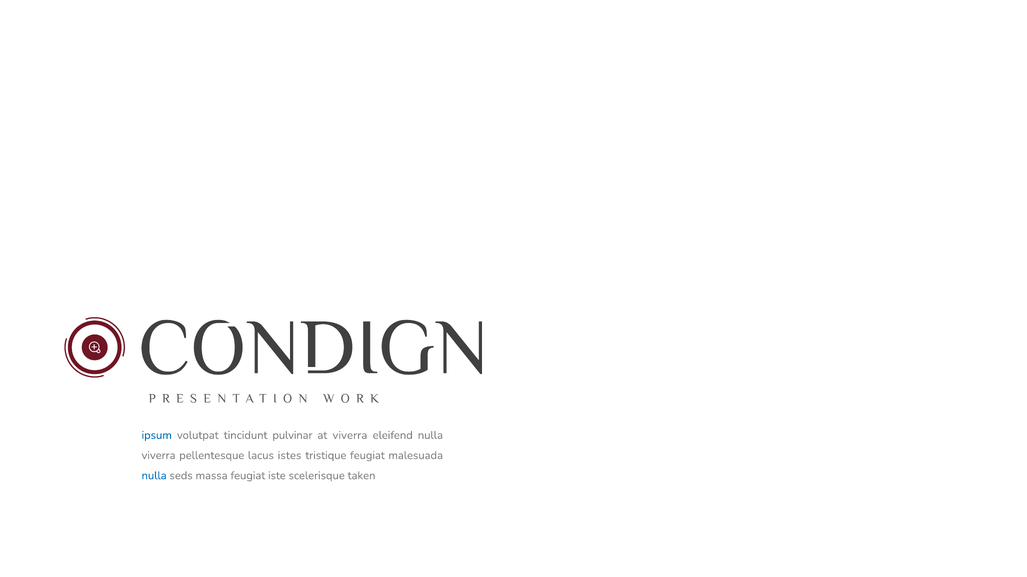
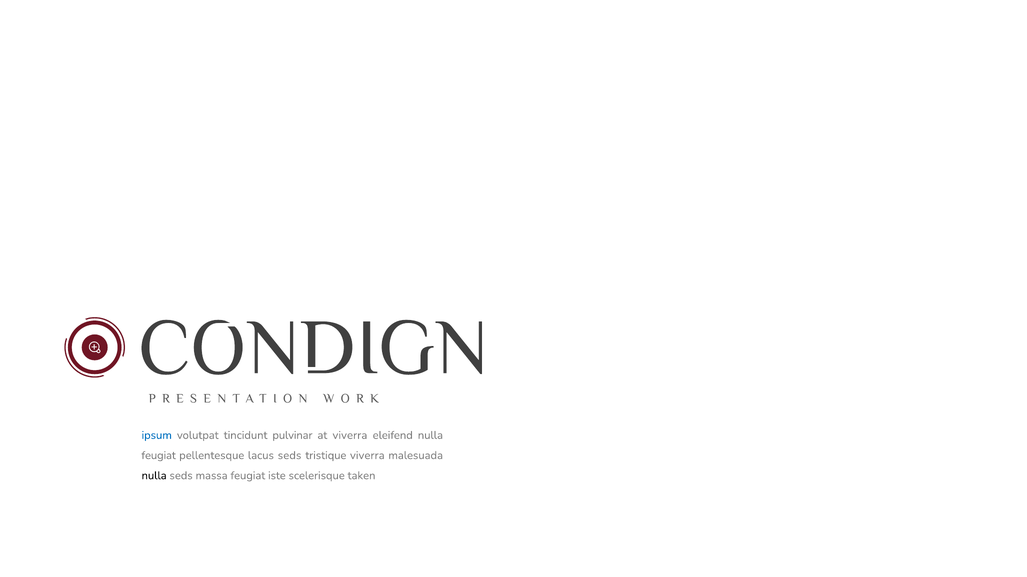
viverra: viverra -> feugiat (159, 456)
lacus istes: istes -> seds (290, 456)
tristique feugiat: feugiat -> viverra (367, 456)
nulla colour: blue -> black (154, 476)
